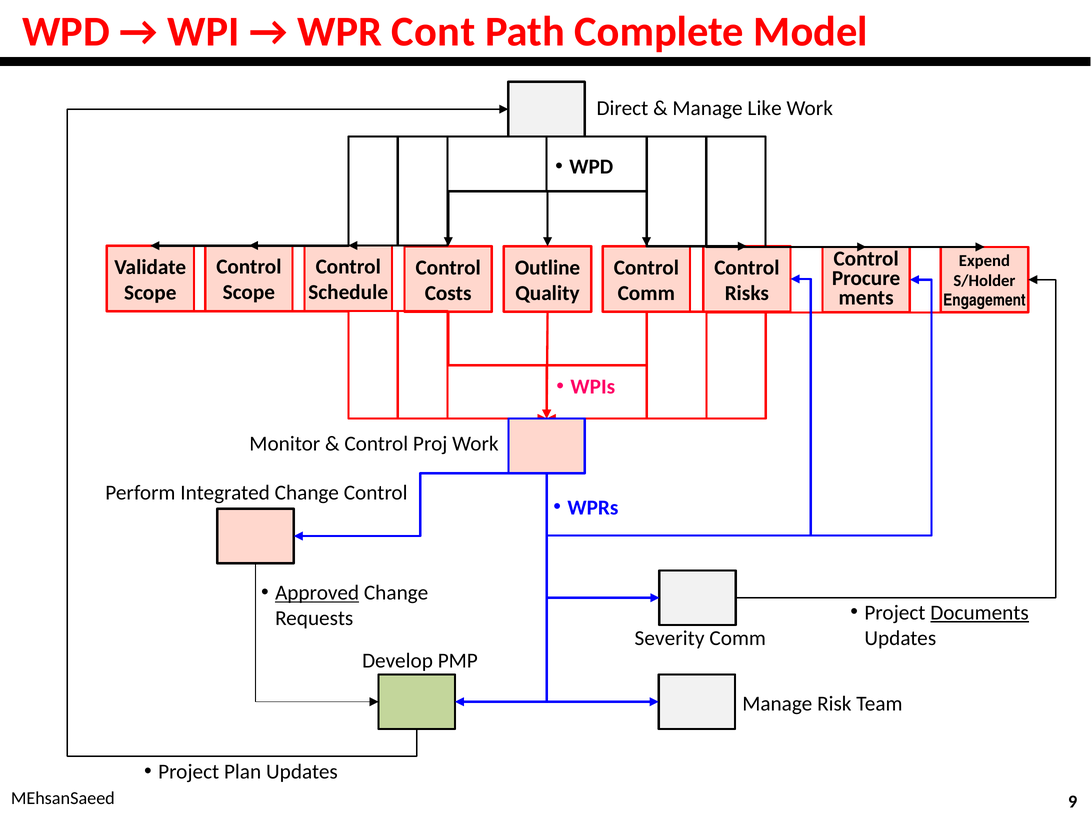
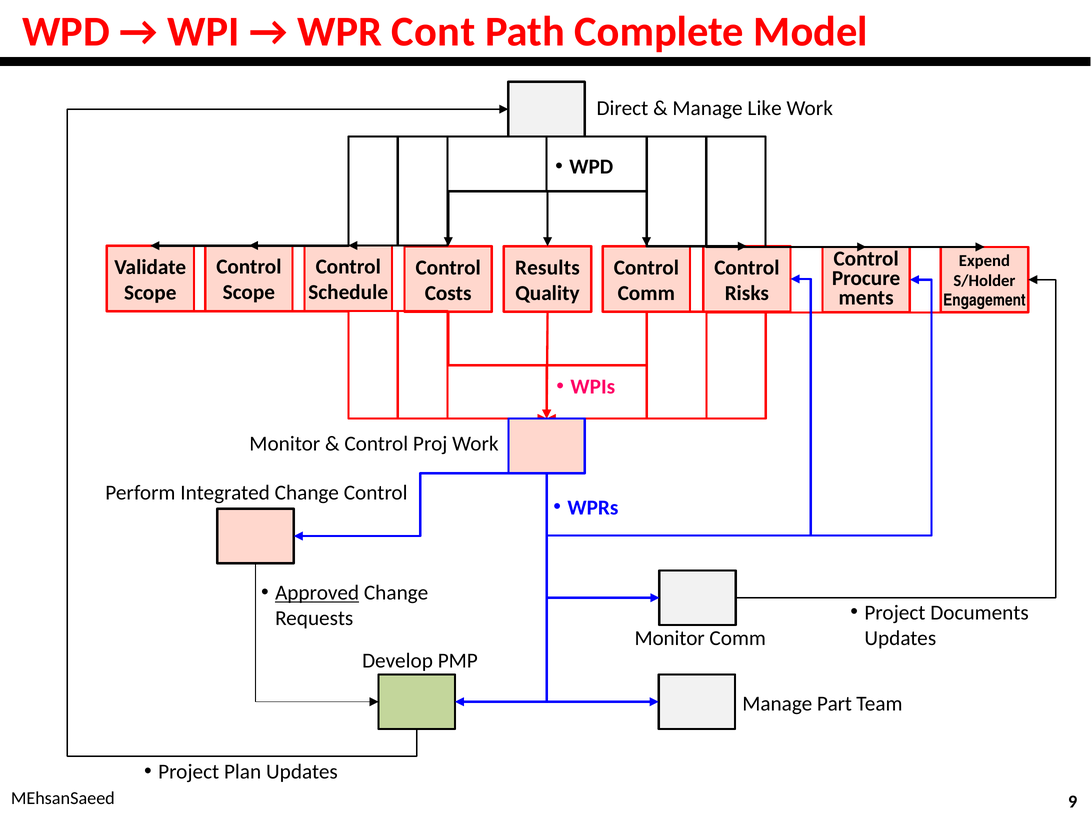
Outline: Outline -> Results (547, 268)
Documents underline: present -> none (980, 613)
Severity: Severity -> Monitor (670, 638)
Risk: Risk -> Part (834, 704)
